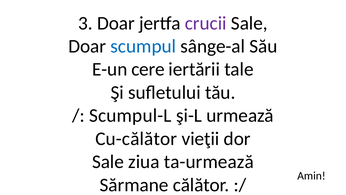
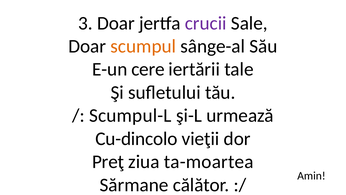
scumpul colour: blue -> orange (143, 46)
Cu-călător: Cu-călător -> Cu-dincolo (136, 138)
Sale: Sale -> Preţ (108, 162)
ta-urmează: ta-urmează -> ta-moartea (209, 162)
